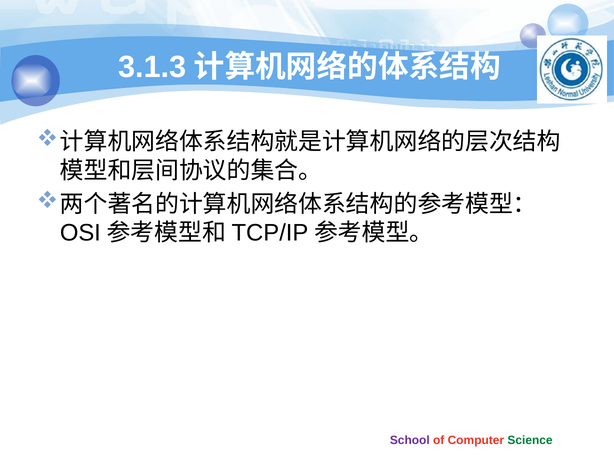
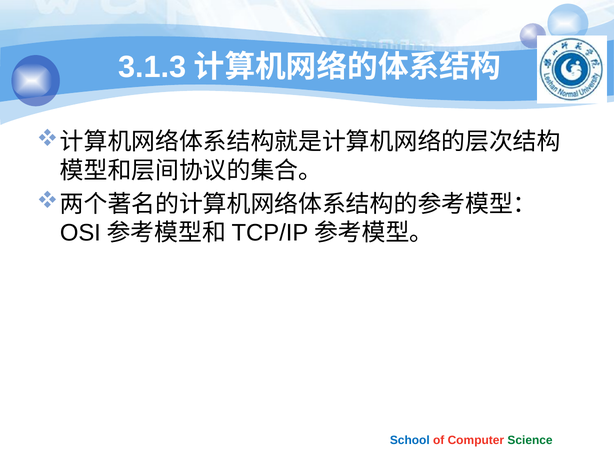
School colour: purple -> blue (410, 440)
